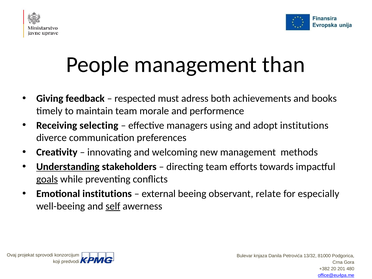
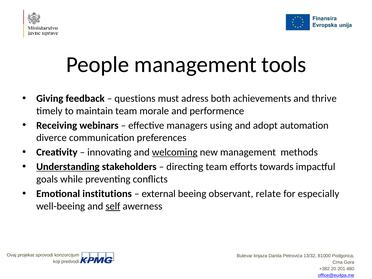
than: than -> tools (284, 65)
respected: respected -> questions (135, 99)
books: books -> thrive (324, 99)
selecting: selecting -> webinars (99, 125)
adopt institutions: institutions -> automation (304, 125)
welcoming underline: none -> present (175, 152)
goals underline: present -> none (47, 179)
